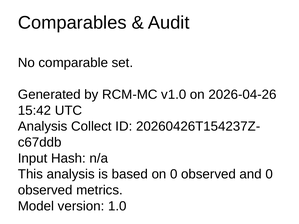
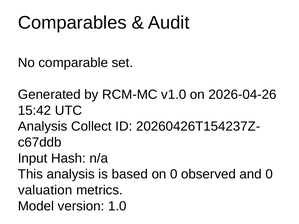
observed: observed -> valuation (45, 190)
